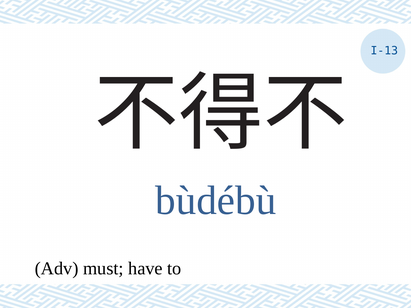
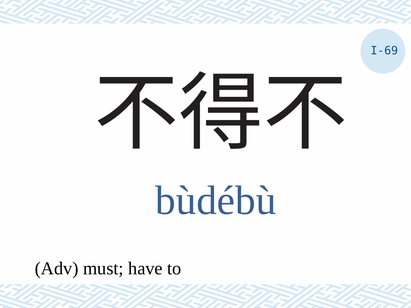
I-13: I-13 -> I-69 (384, 51)
